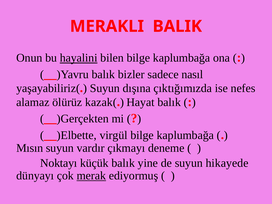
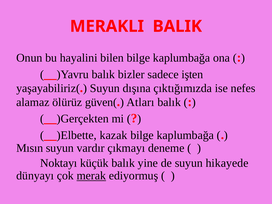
hayalini underline: present -> none (79, 58)
nasıl: nasıl -> işten (192, 74)
kazak(: kazak( -> güven( (101, 102)
Hayat: Hayat -> Atları (140, 102)
virgül: virgül -> kazak (114, 135)
